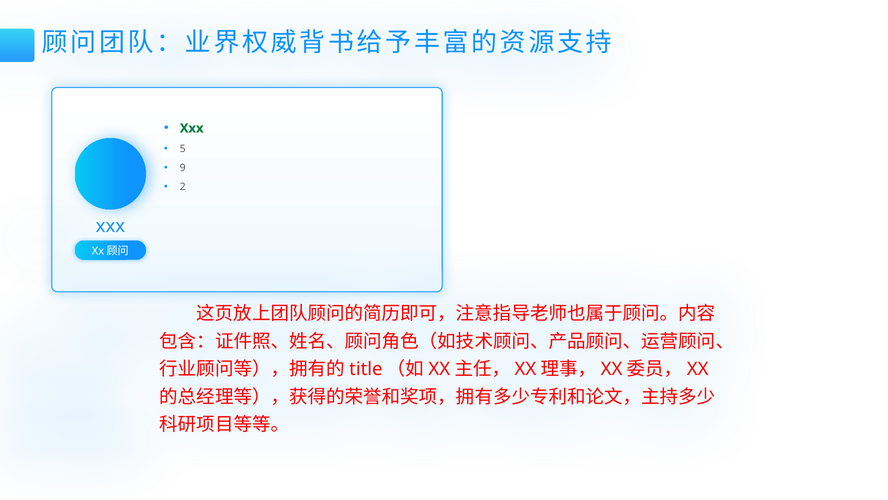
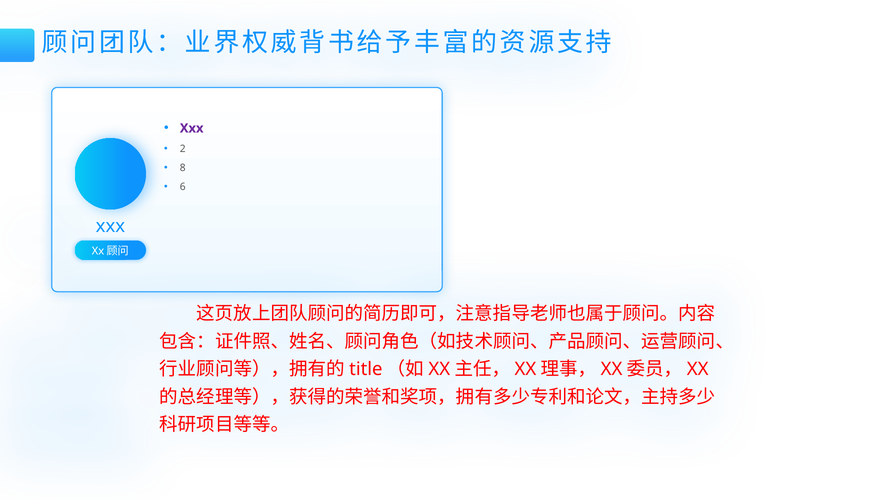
Xxx colour: green -> purple (192, 128)
5: 5 -> 2 (183, 149)
9: 9 -> 8 (183, 168)
2: 2 -> 6 (183, 187)
